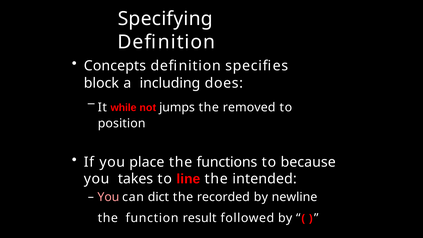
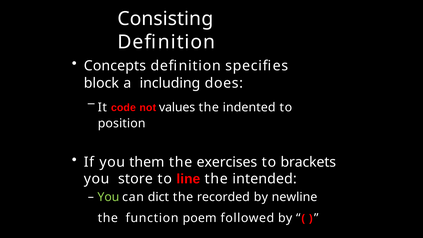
Specifying: Specifying -> Consisting (165, 19)
while: while -> code (123, 108)
jumps: jumps -> values (177, 107)
removed: removed -> indented (249, 107)
place: place -> them (147, 162)
functions: functions -> exercises (227, 162)
because: because -> brackets (308, 162)
takes: takes -> store (135, 179)
You colour: pink -> light green (108, 197)
result: result -> poem (200, 218)
